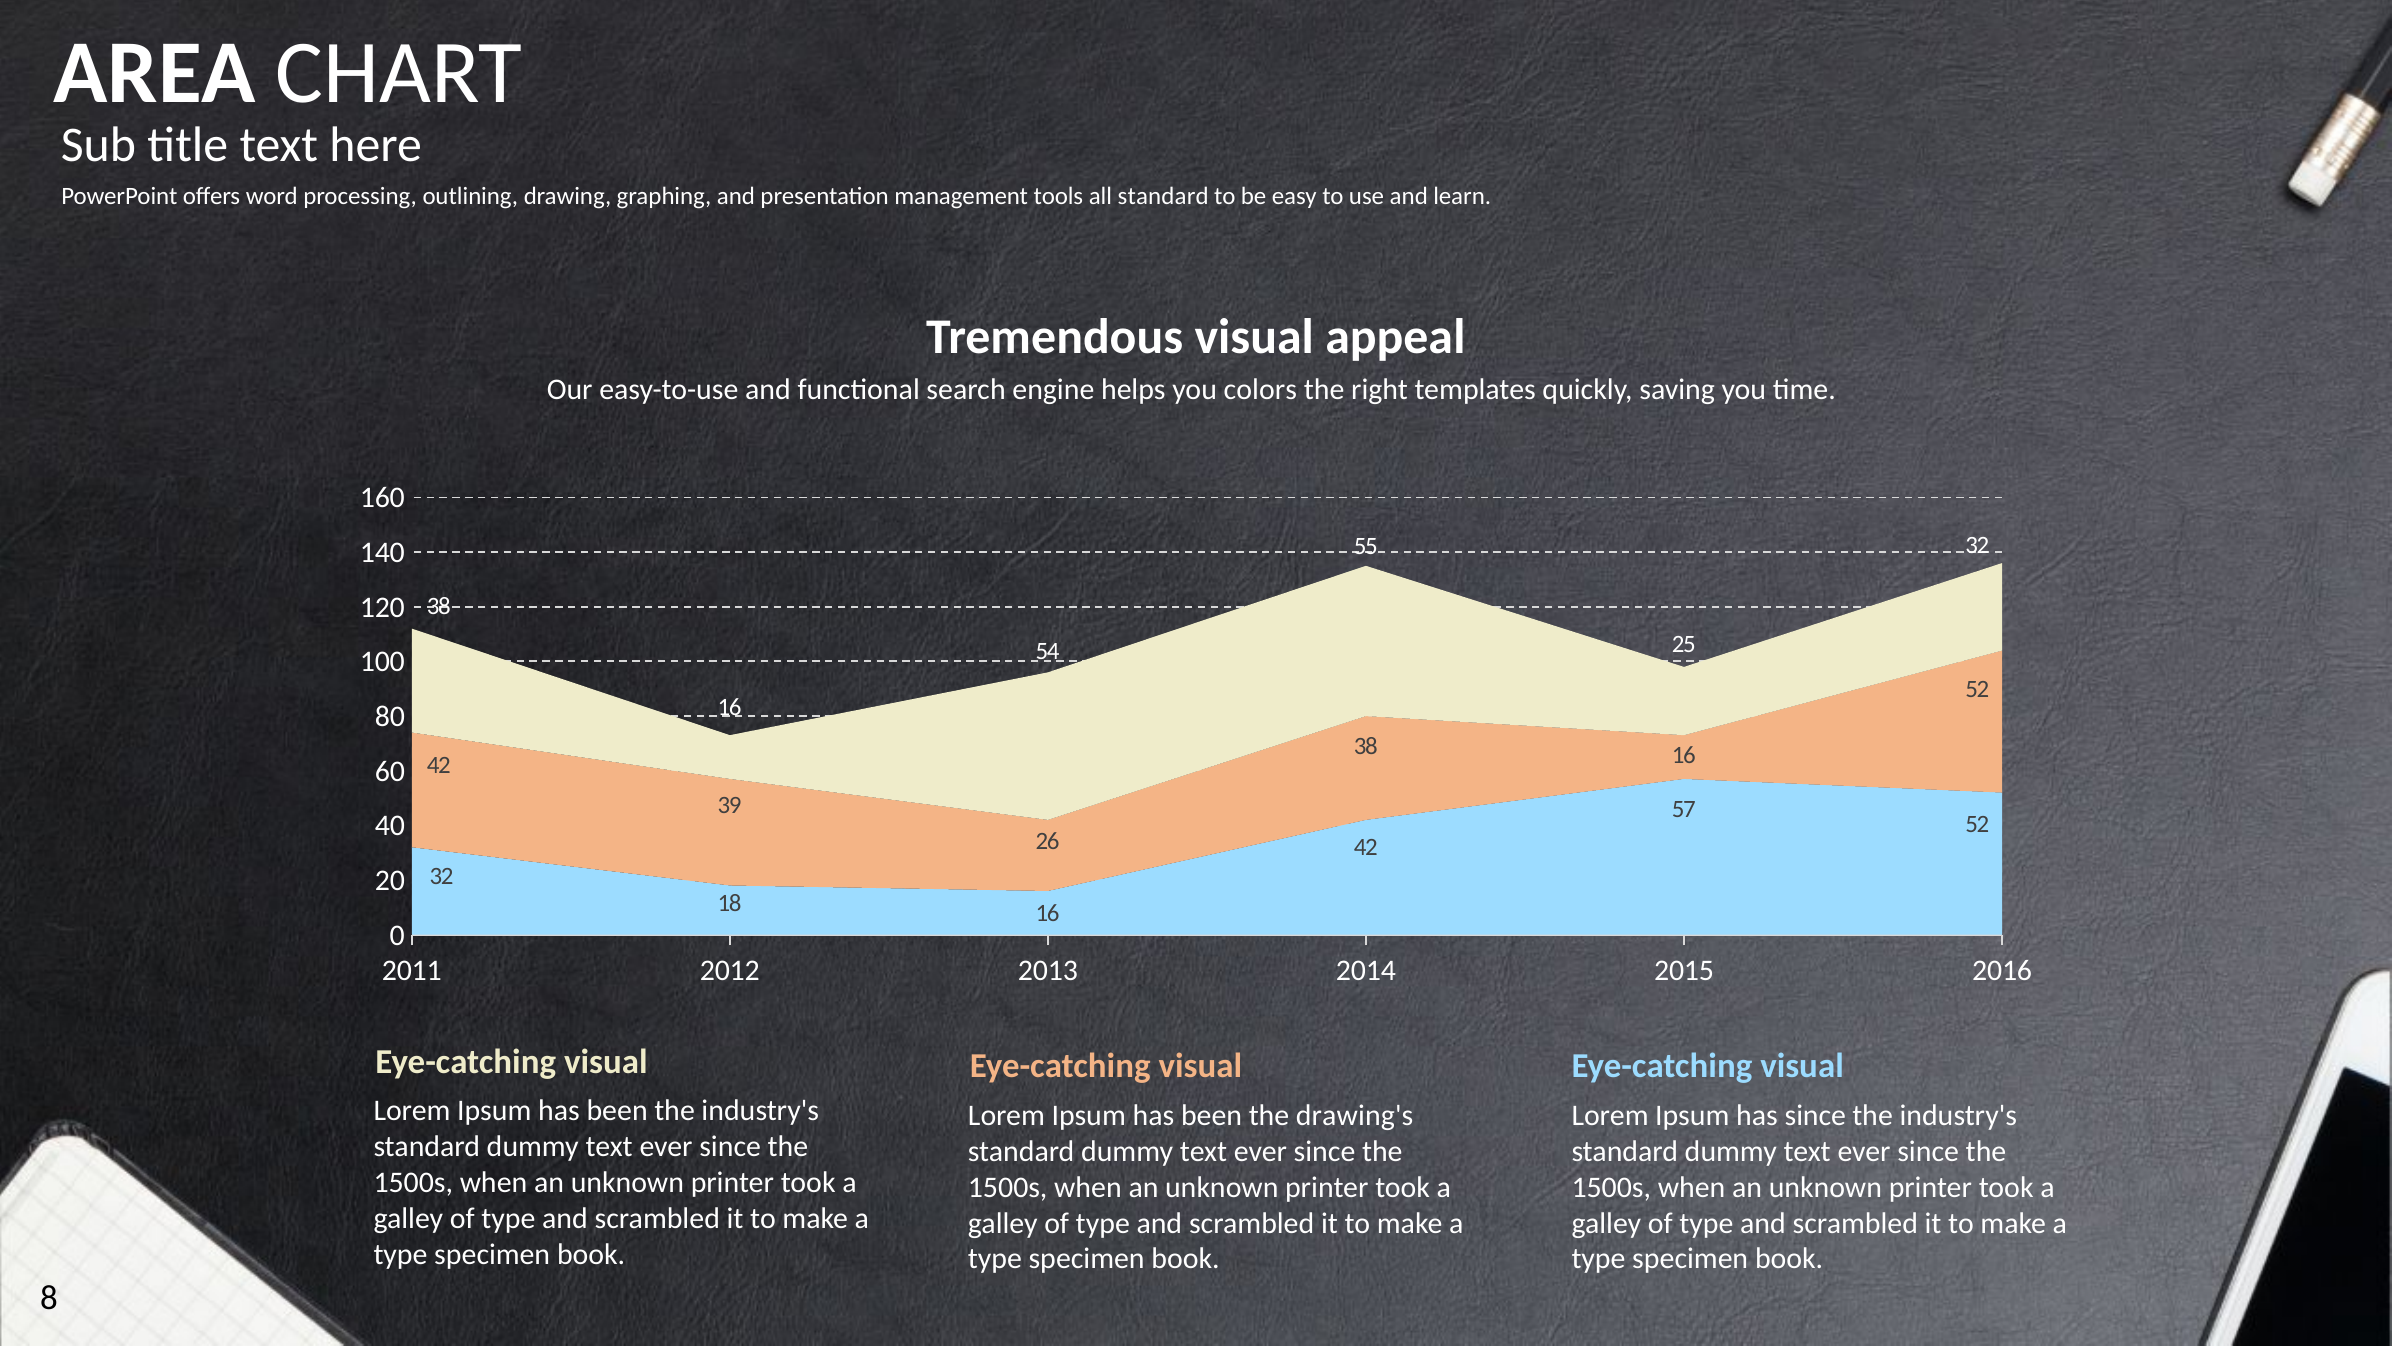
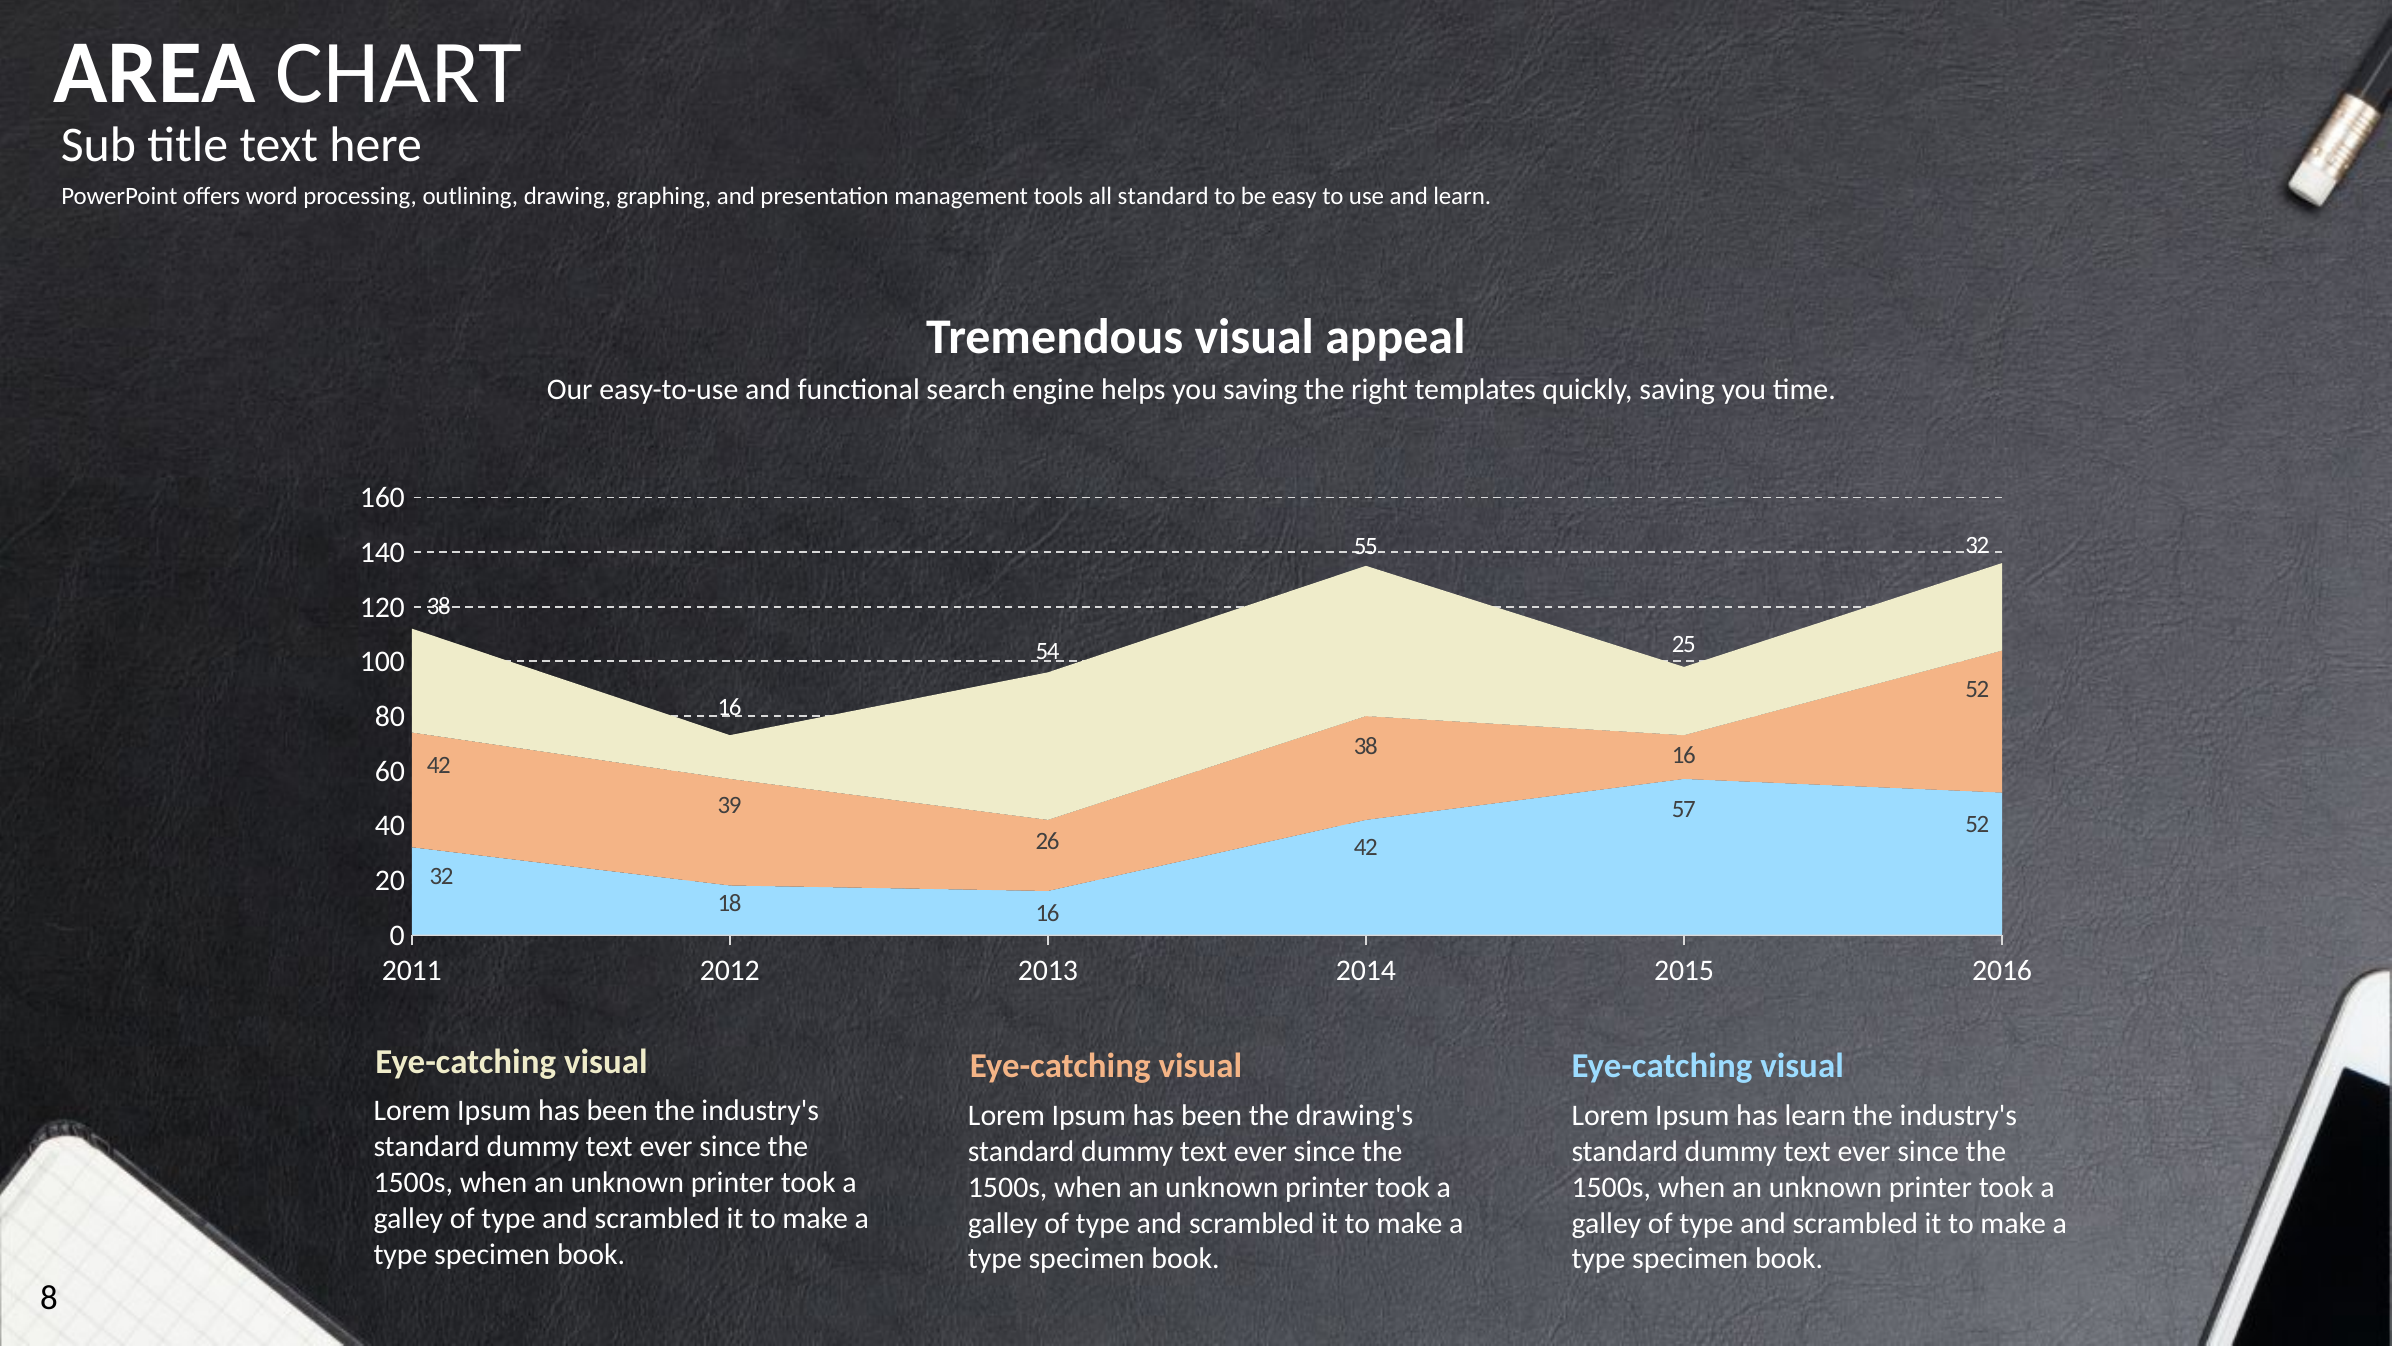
you colors: colors -> saving (1260, 390)
has since: since -> learn (1815, 1115)
